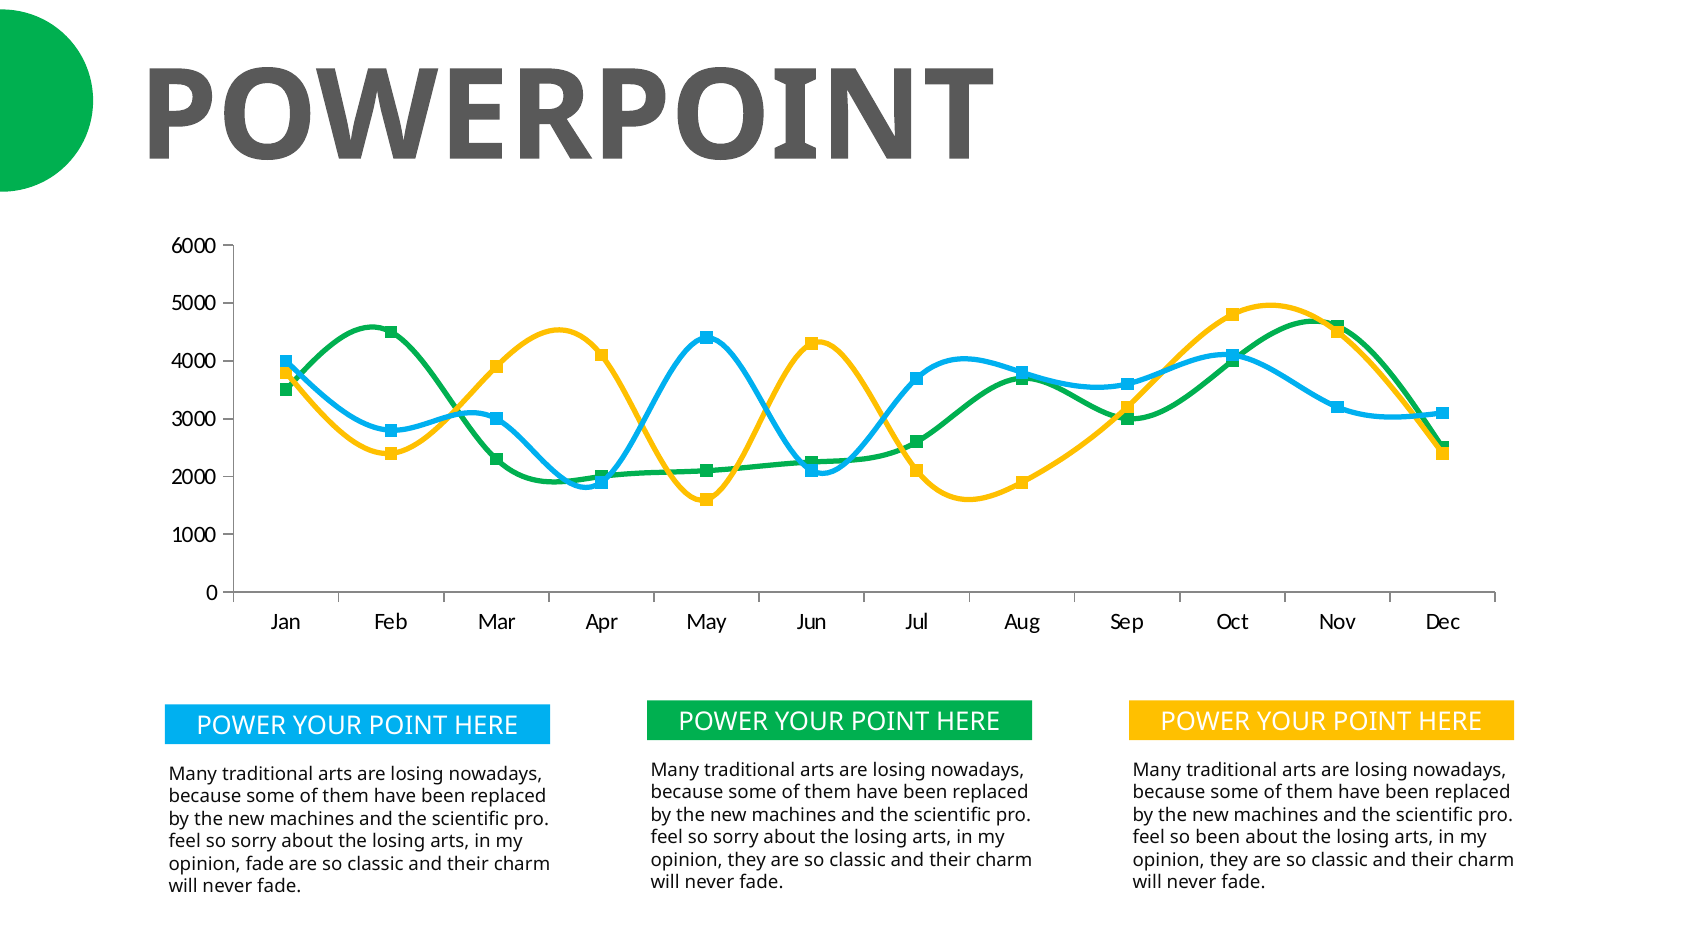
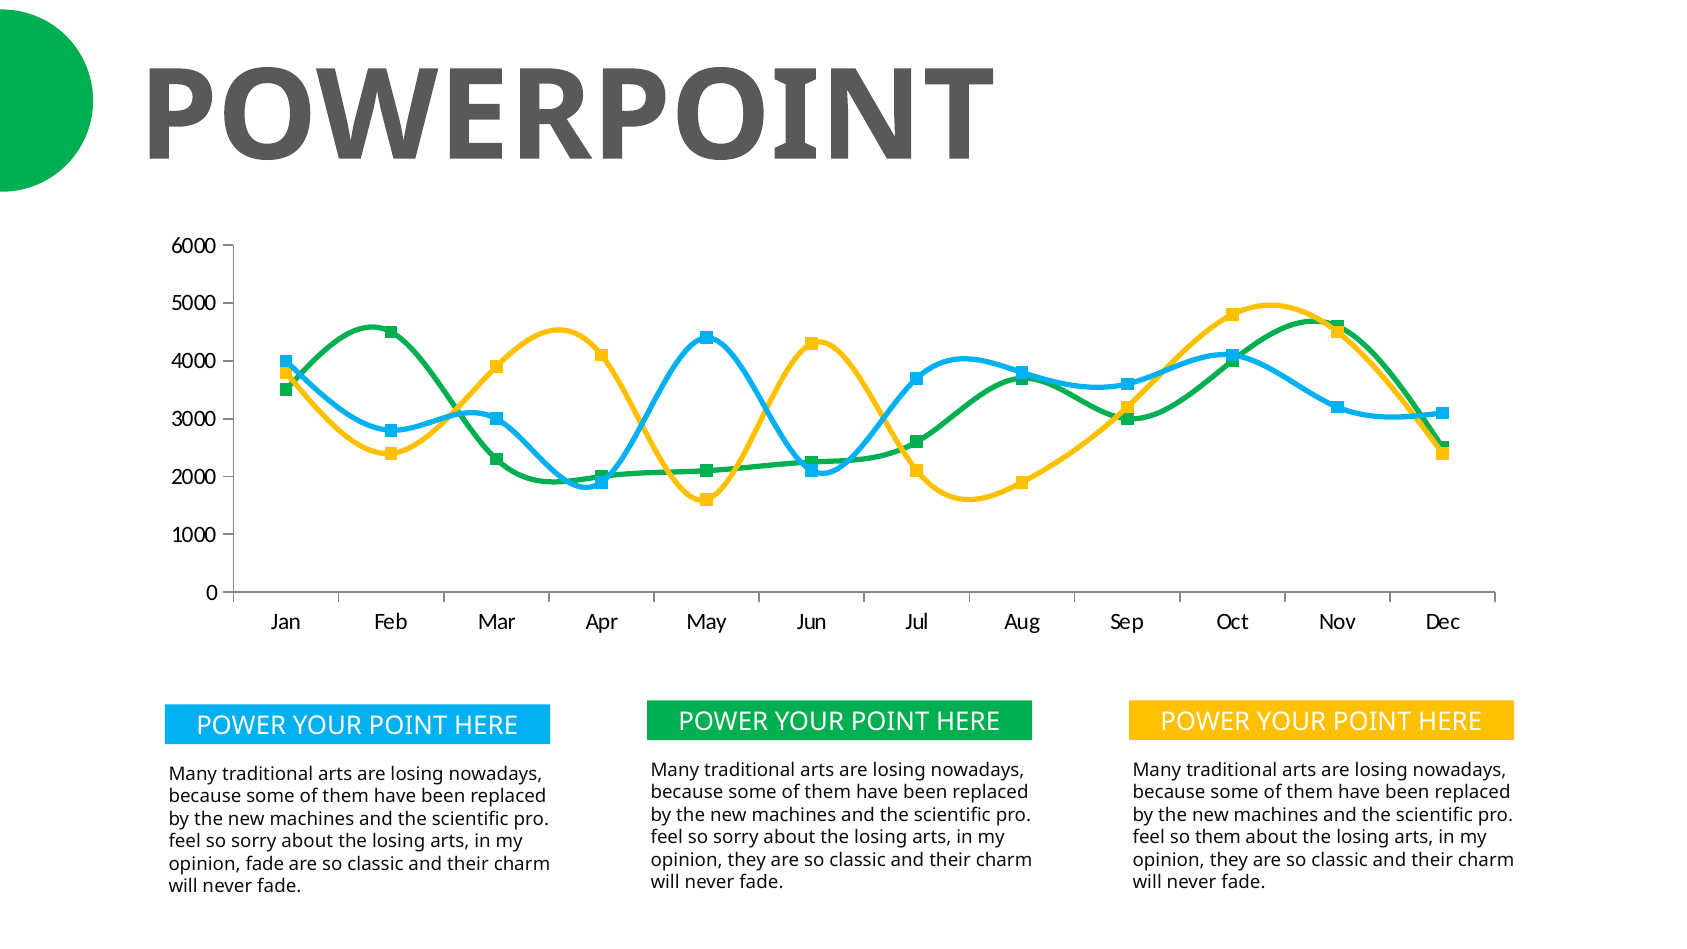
so been: been -> them (1218, 837)
